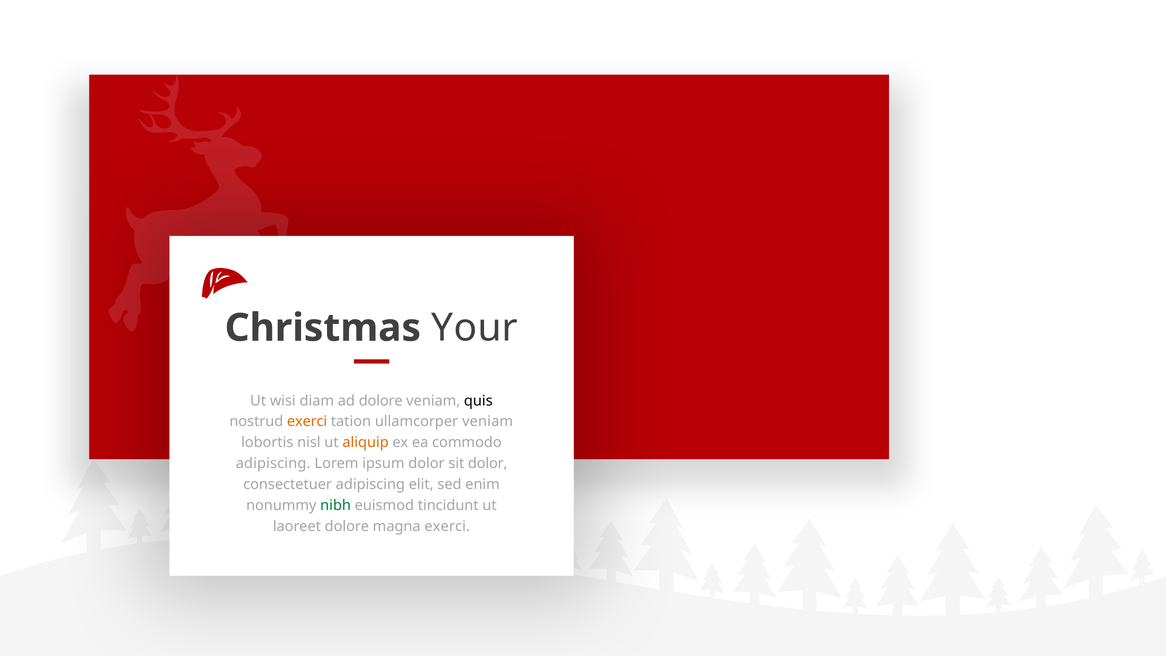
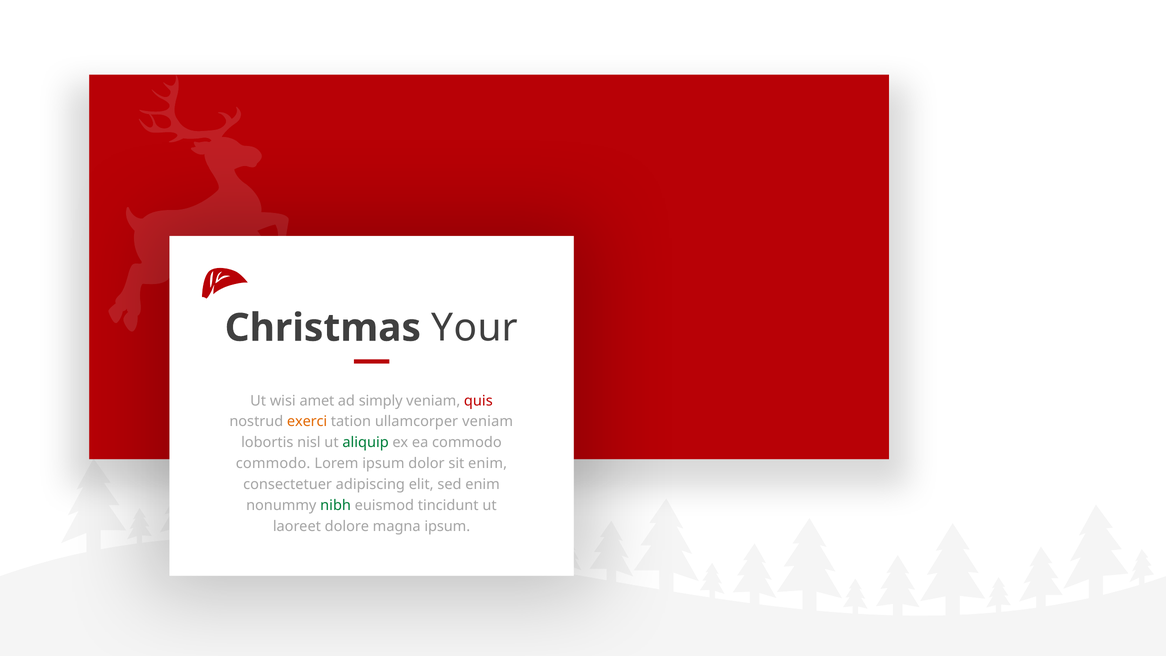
diam: diam -> amet (317, 401)
ad dolore: dolore -> simply (381, 401)
quis colour: black -> red (478, 401)
aliquip colour: orange -> green (366, 443)
adipiscing: adipiscing -> commodo (273, 464)
sit dolor: dolor -> enim (488, 464)
magna exerci: exerci -> ipsum (447, 526)
